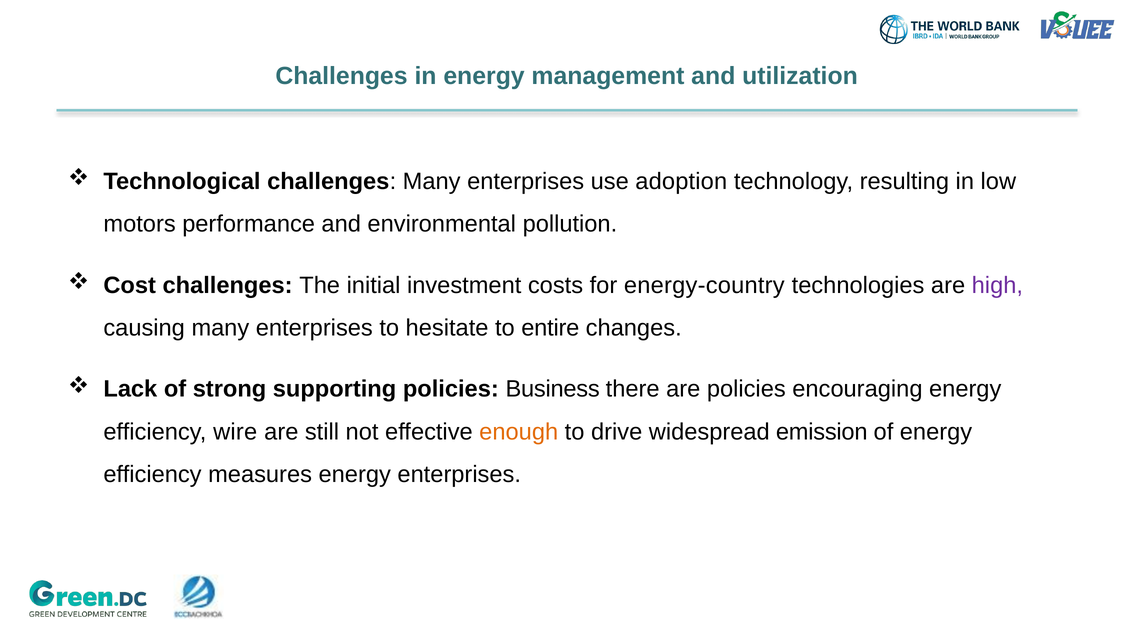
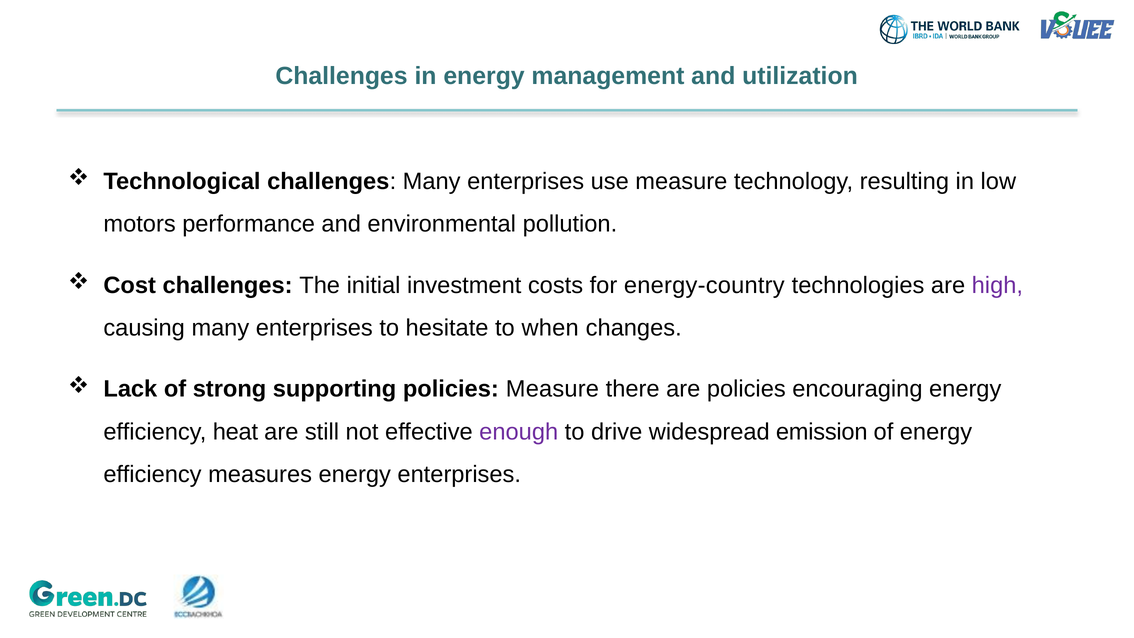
use adoption: adoption -> measure (681, 181)
entire: entire -> when (550, 328)
policies Business: Business -> Measure (552, 389)
wire: wire -> heat (235, 432)
enough colour: orange -> purple (519, 432)
